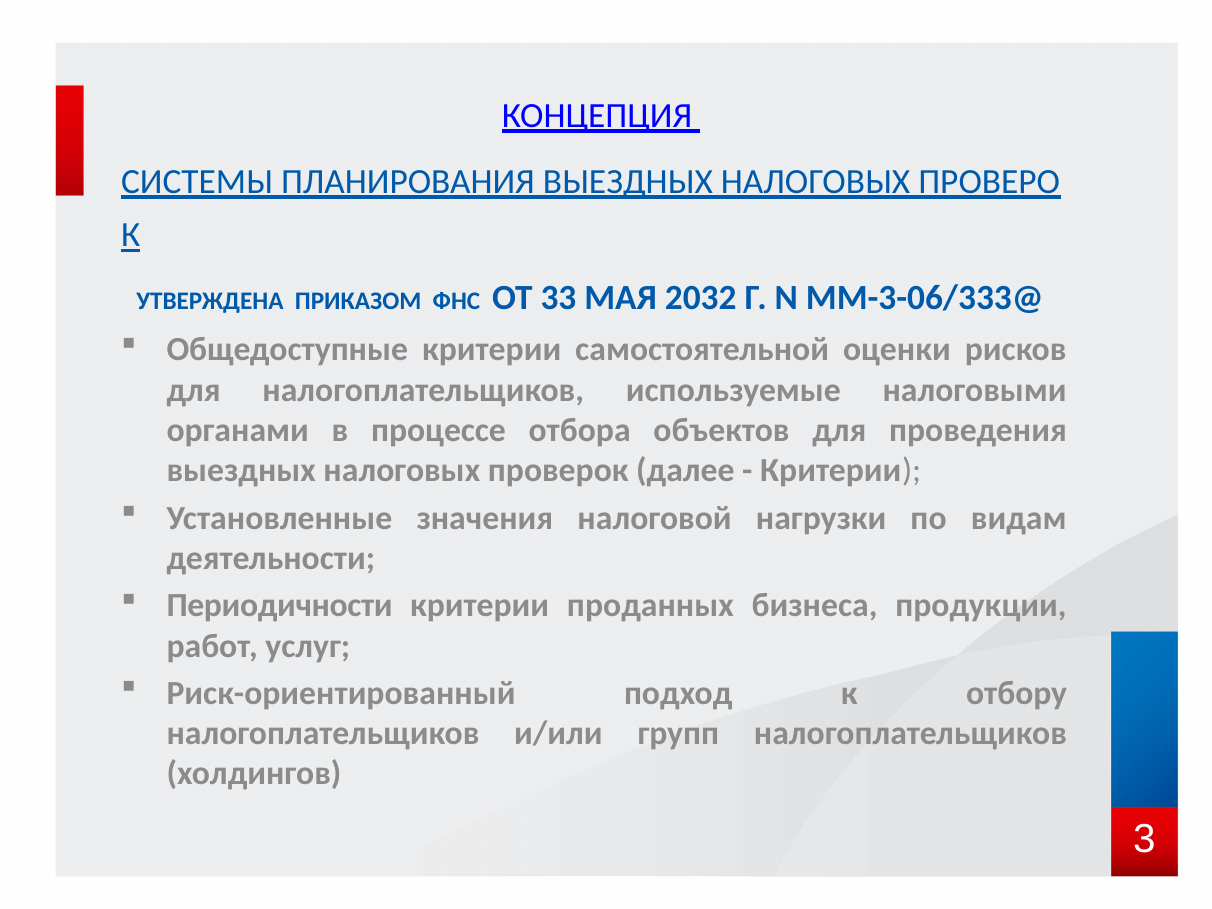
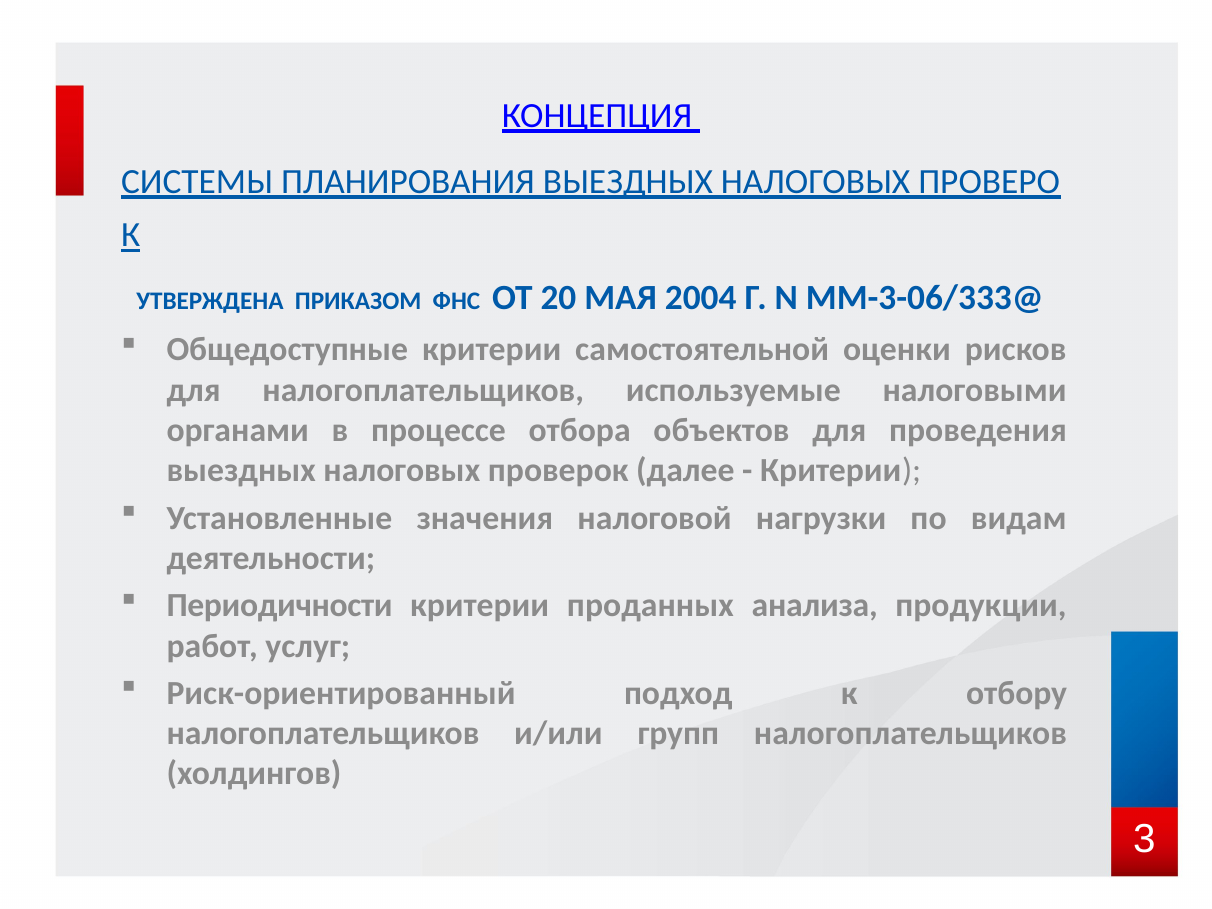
33: 33 -> 20 (558, 297)
2032: 2032 -> 2004 (701, 297)
бизнеса: бизнеса -> анализа (815, 605)
